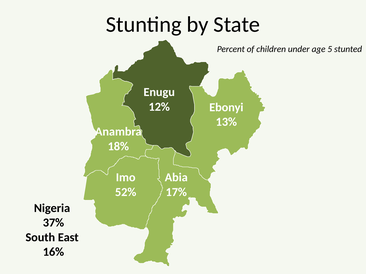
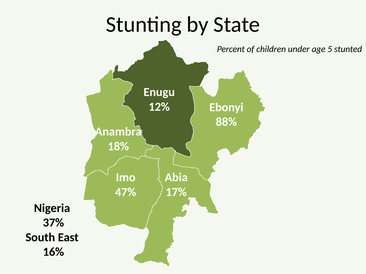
13%: 13% -> 88% (226, 122)
52%: 52% -> 47% (126, 192)
